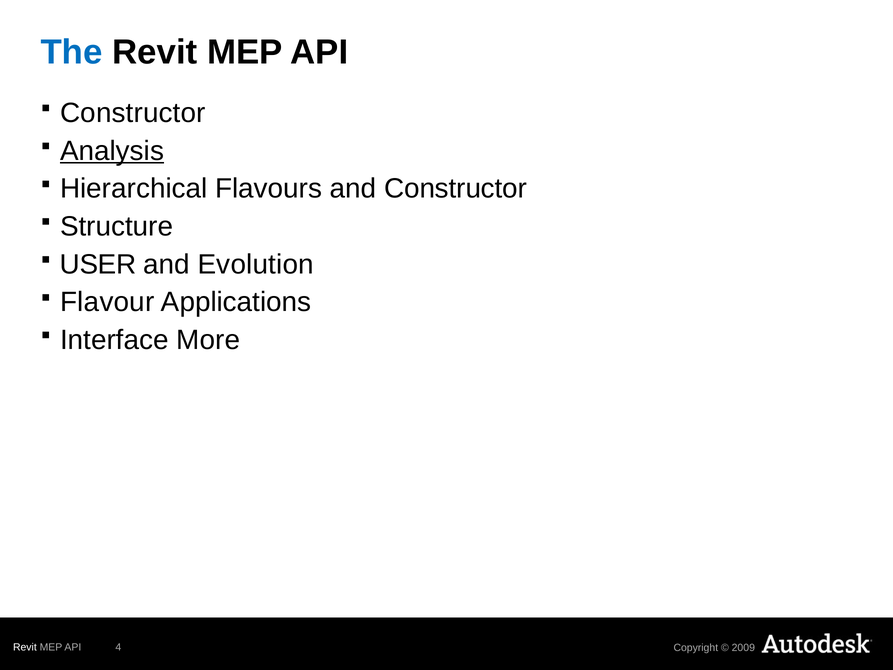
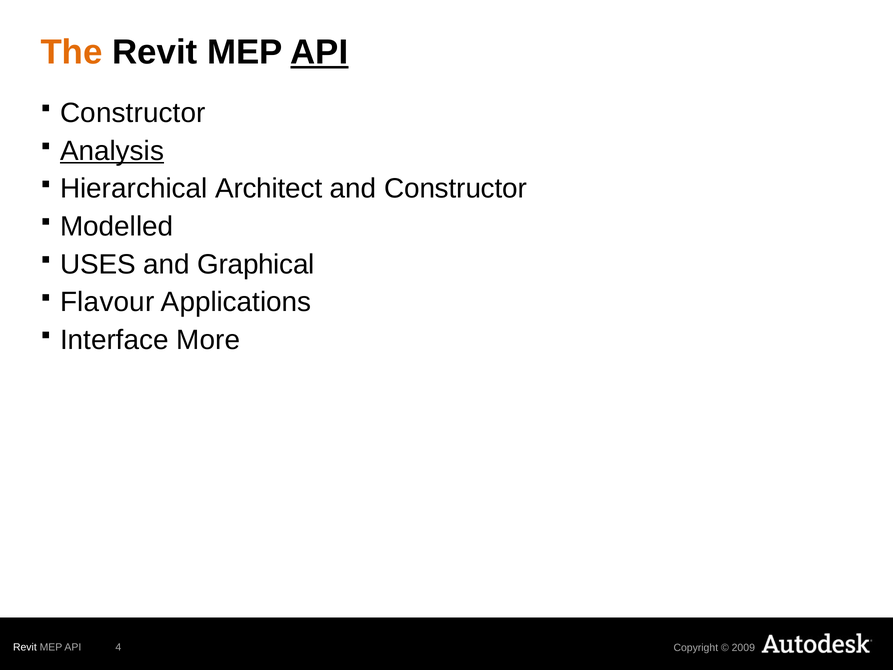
The colour: blue -> orange (72, 52)
API underline: none -> present (319, 52)
Flavours: Flavours -> Architect (269, 189)
Structure: Structure -> Modelled (117, 226)
USER: USER -> USES (98, 264)
Evolution: Evolution -> Graphical (256, 264)
